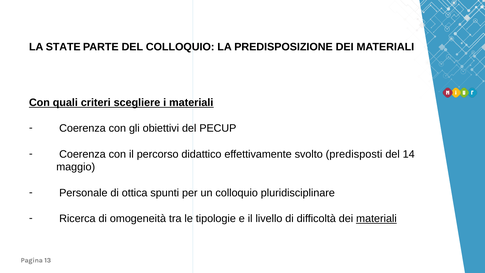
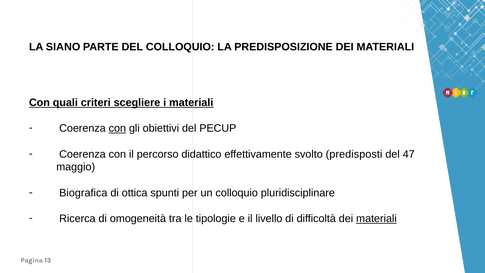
STATE: STATE -> SIANO (63, 47)
con underline: none -> present (117, 128)
14: 14 -> 47 (409, 154)
Personale: Personale -> Biografica (83, 193)
